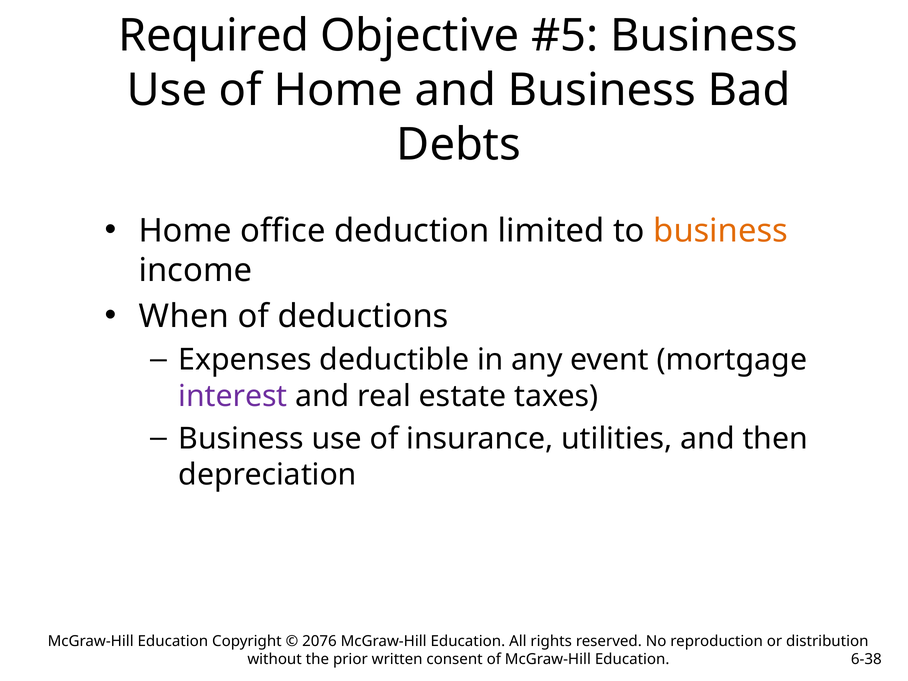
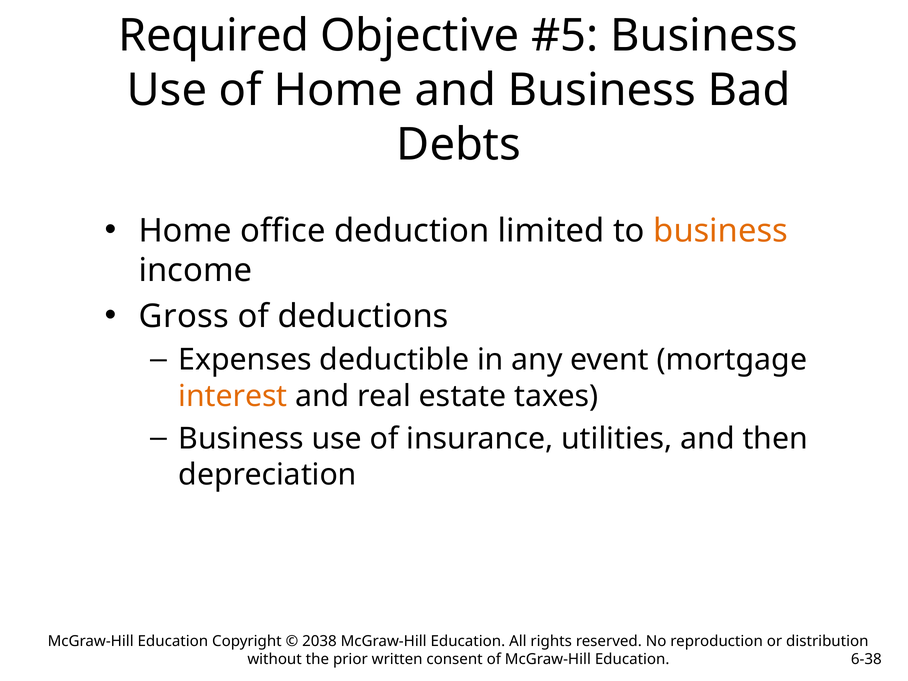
When: When -> Gross (184, 316)
interest colour: purple -> orange (233, 396)
2076: 2076 -> 2038 (319, 641)
